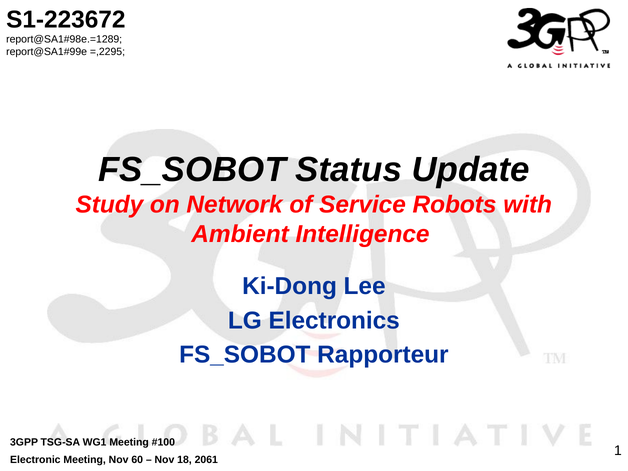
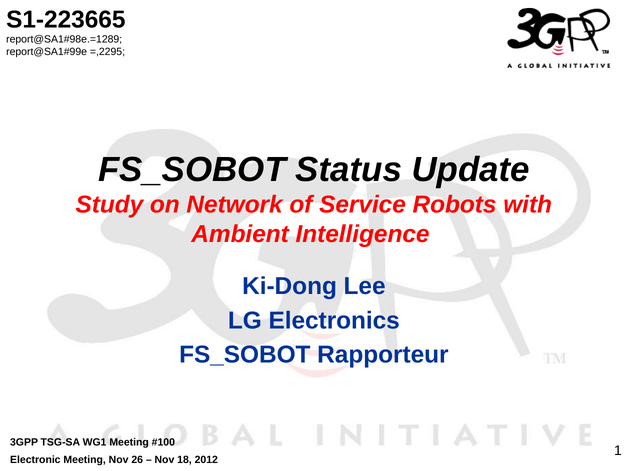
S1-223672: S1-223672 -> S1-223665 (66, 19)
60: 60 -> 26 (137, 460)
2061: 2061 -> 2012 (206, 460)
